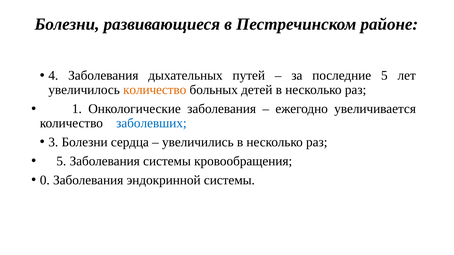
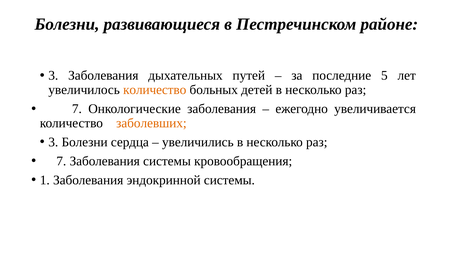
4: 4 -> 3 (53, 76)
1: 1 -> 7 (77, 109)
заболевших colour: blue -> orange (151, 123)
5: 5 -> 7 (61, 161)
0: 0 -> 1 (45, 180)
